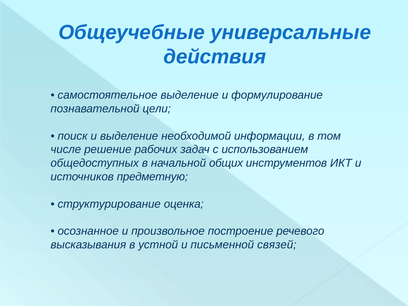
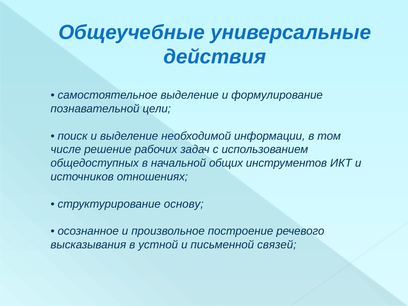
предметную: предметную -> отношениях (152, 177)
оценка: оценка -> основу (184, 204)
